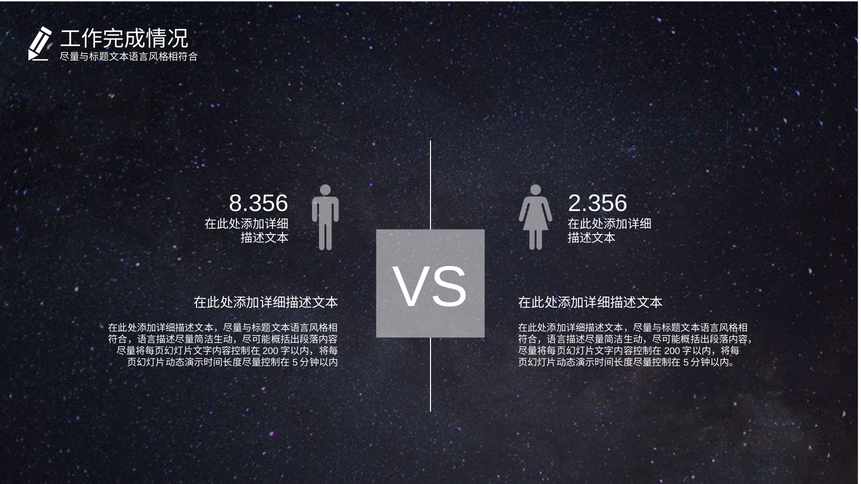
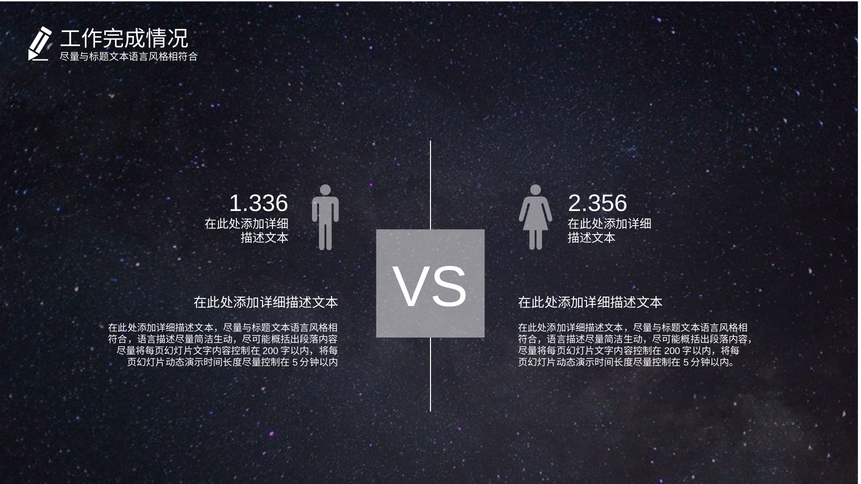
8.356: 8.356 -> 1.336 (259, 204)
